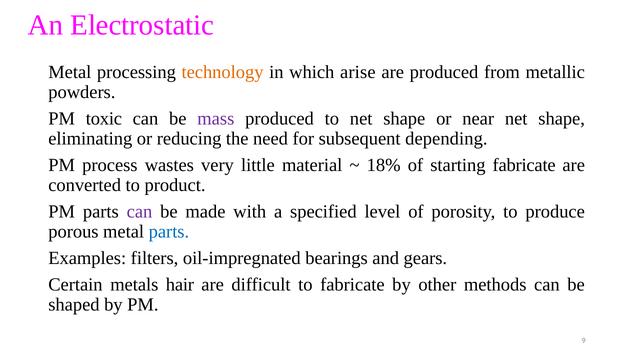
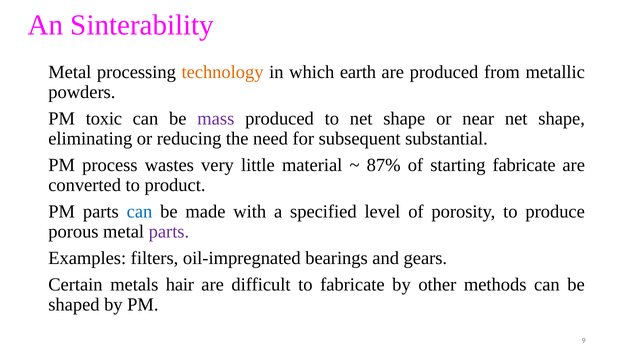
Electrostatic: Electrostatic -> Sinterability (142, 25)
arise: arise -> earth (358, 72)
depending: depending -> substantial (446, 138)
18%: 18% -> 87% (384, 165)
can colour: purple -> blue (140, 212)
parts colour: blue -> purple (169, 231)
